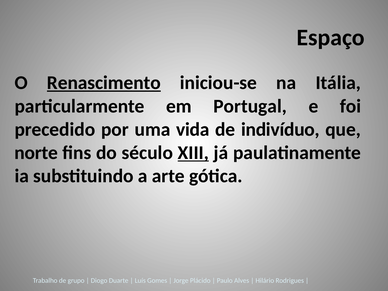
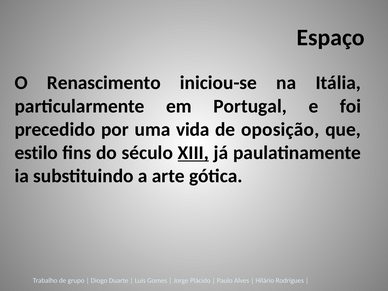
Renascimento underline: present -> none (104, 83)
indivíduo: indivíduo -> oposição (280, 129)
norte: norte -> estilo (36, 153)
